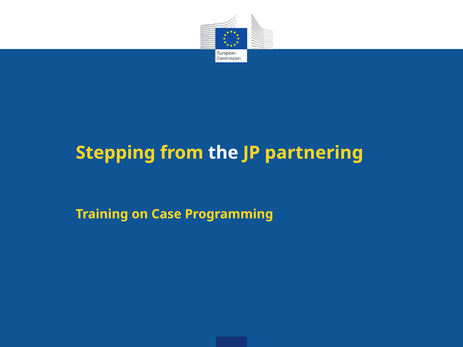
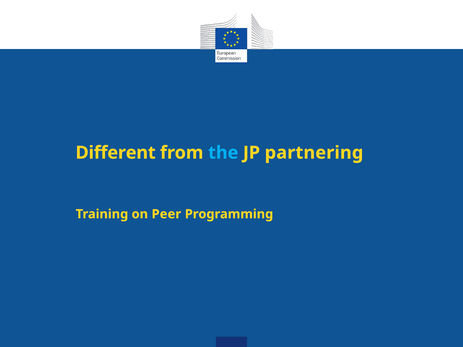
Stepping: Stepping -> Different (116, 153)
the colour: white -> light blue (223, 153)
Case: Case -> Peer (166, 214)
